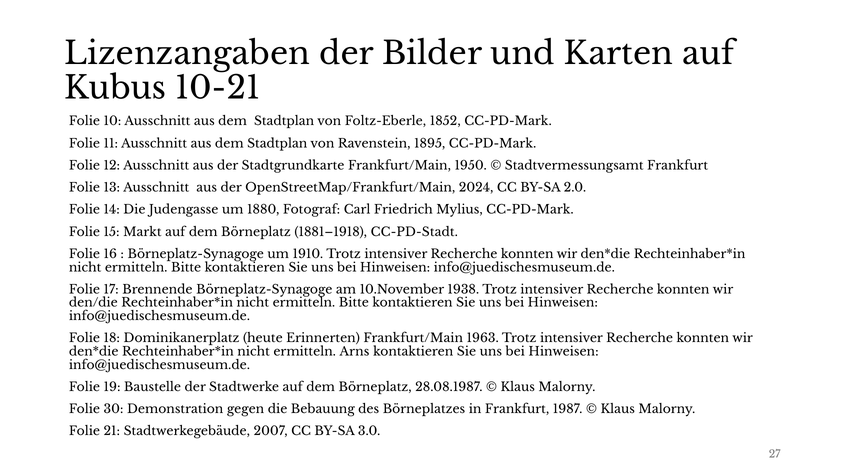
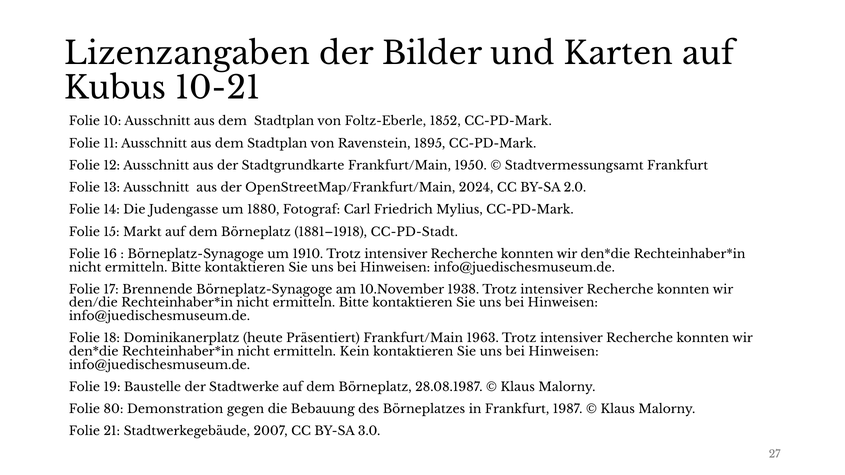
Erinnerten: Erinnerten -> Präsentiert (323, 339)
Arns: Arns -> Kein (355, 352)
30: 30 -> 80 (113, 409)
